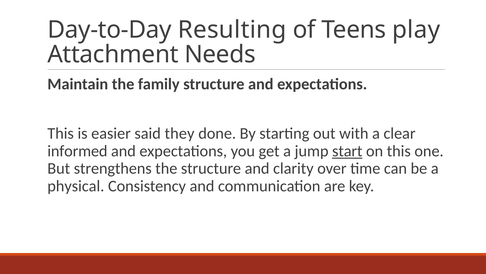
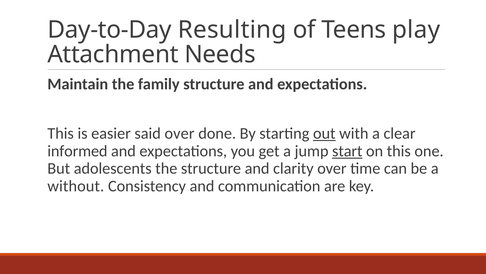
said they: they -> over (180, 133)
out underline: none -> present (324, 133)
strengthens: strengthens -> adolescents (113, 168)
physical: physical -> without (76, 186)
